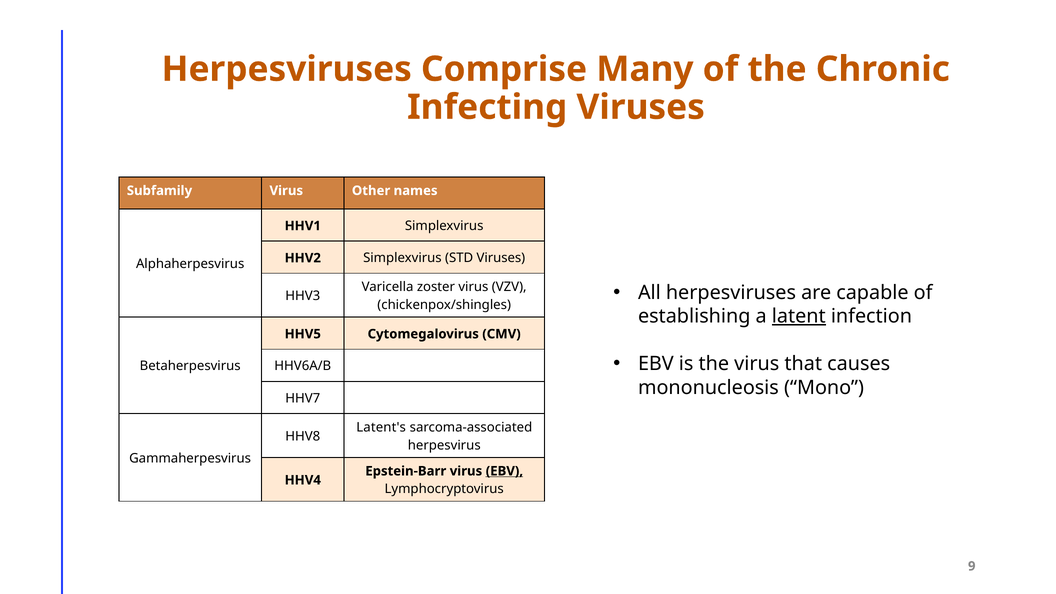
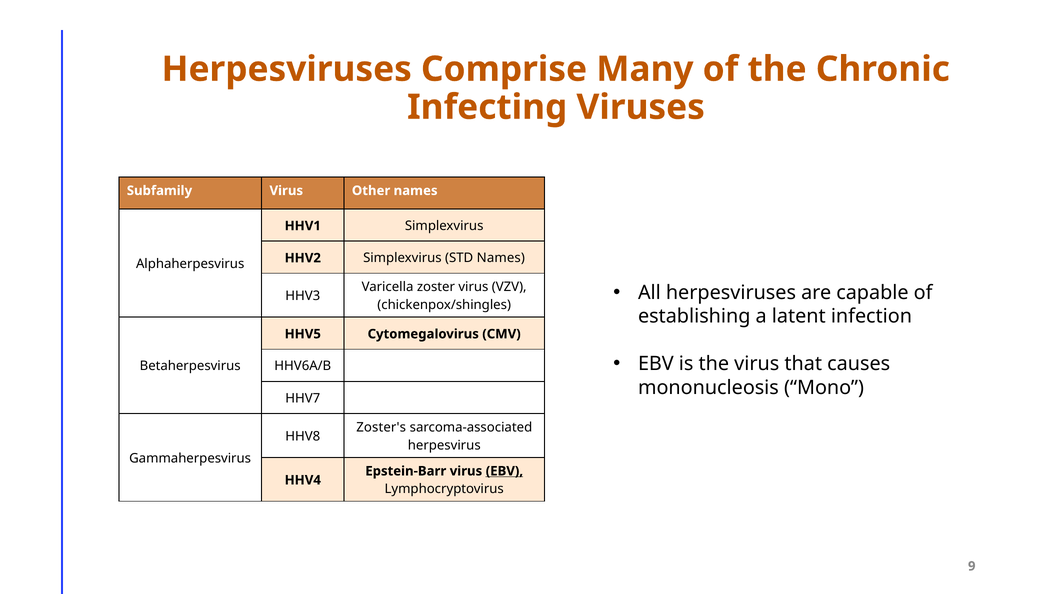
STD Viruses: Viruses -> Names (501, 258)
latent underline: present -> none (799, 316)
Latent's: Latent's -> Zoster's (381, 427)
